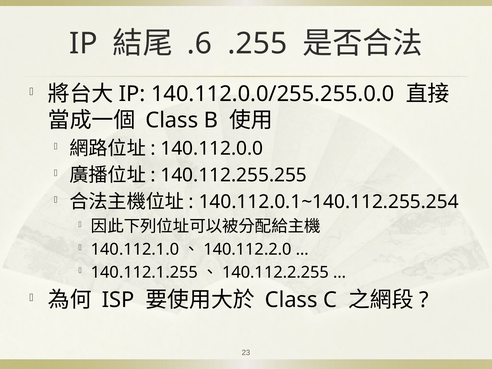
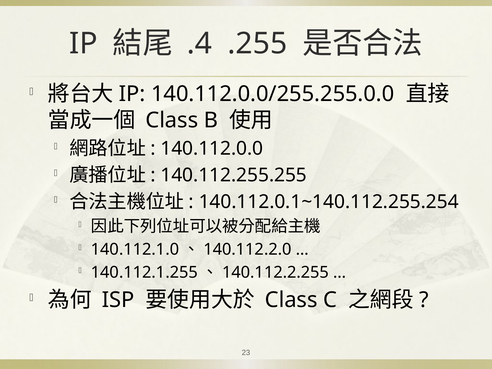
.6: .6 -> .4 (199, 44)
